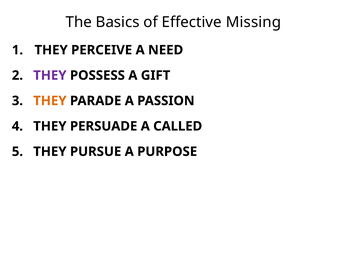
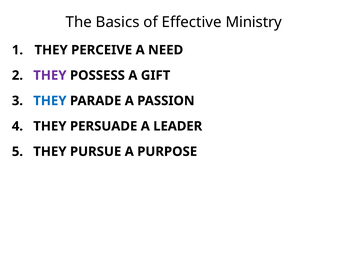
Missing: Missing -> Ministry (254, 22)
THEY colour: orange -> blue (50, 101)
CALLED: CALLED -> LEADER (178, 126)
